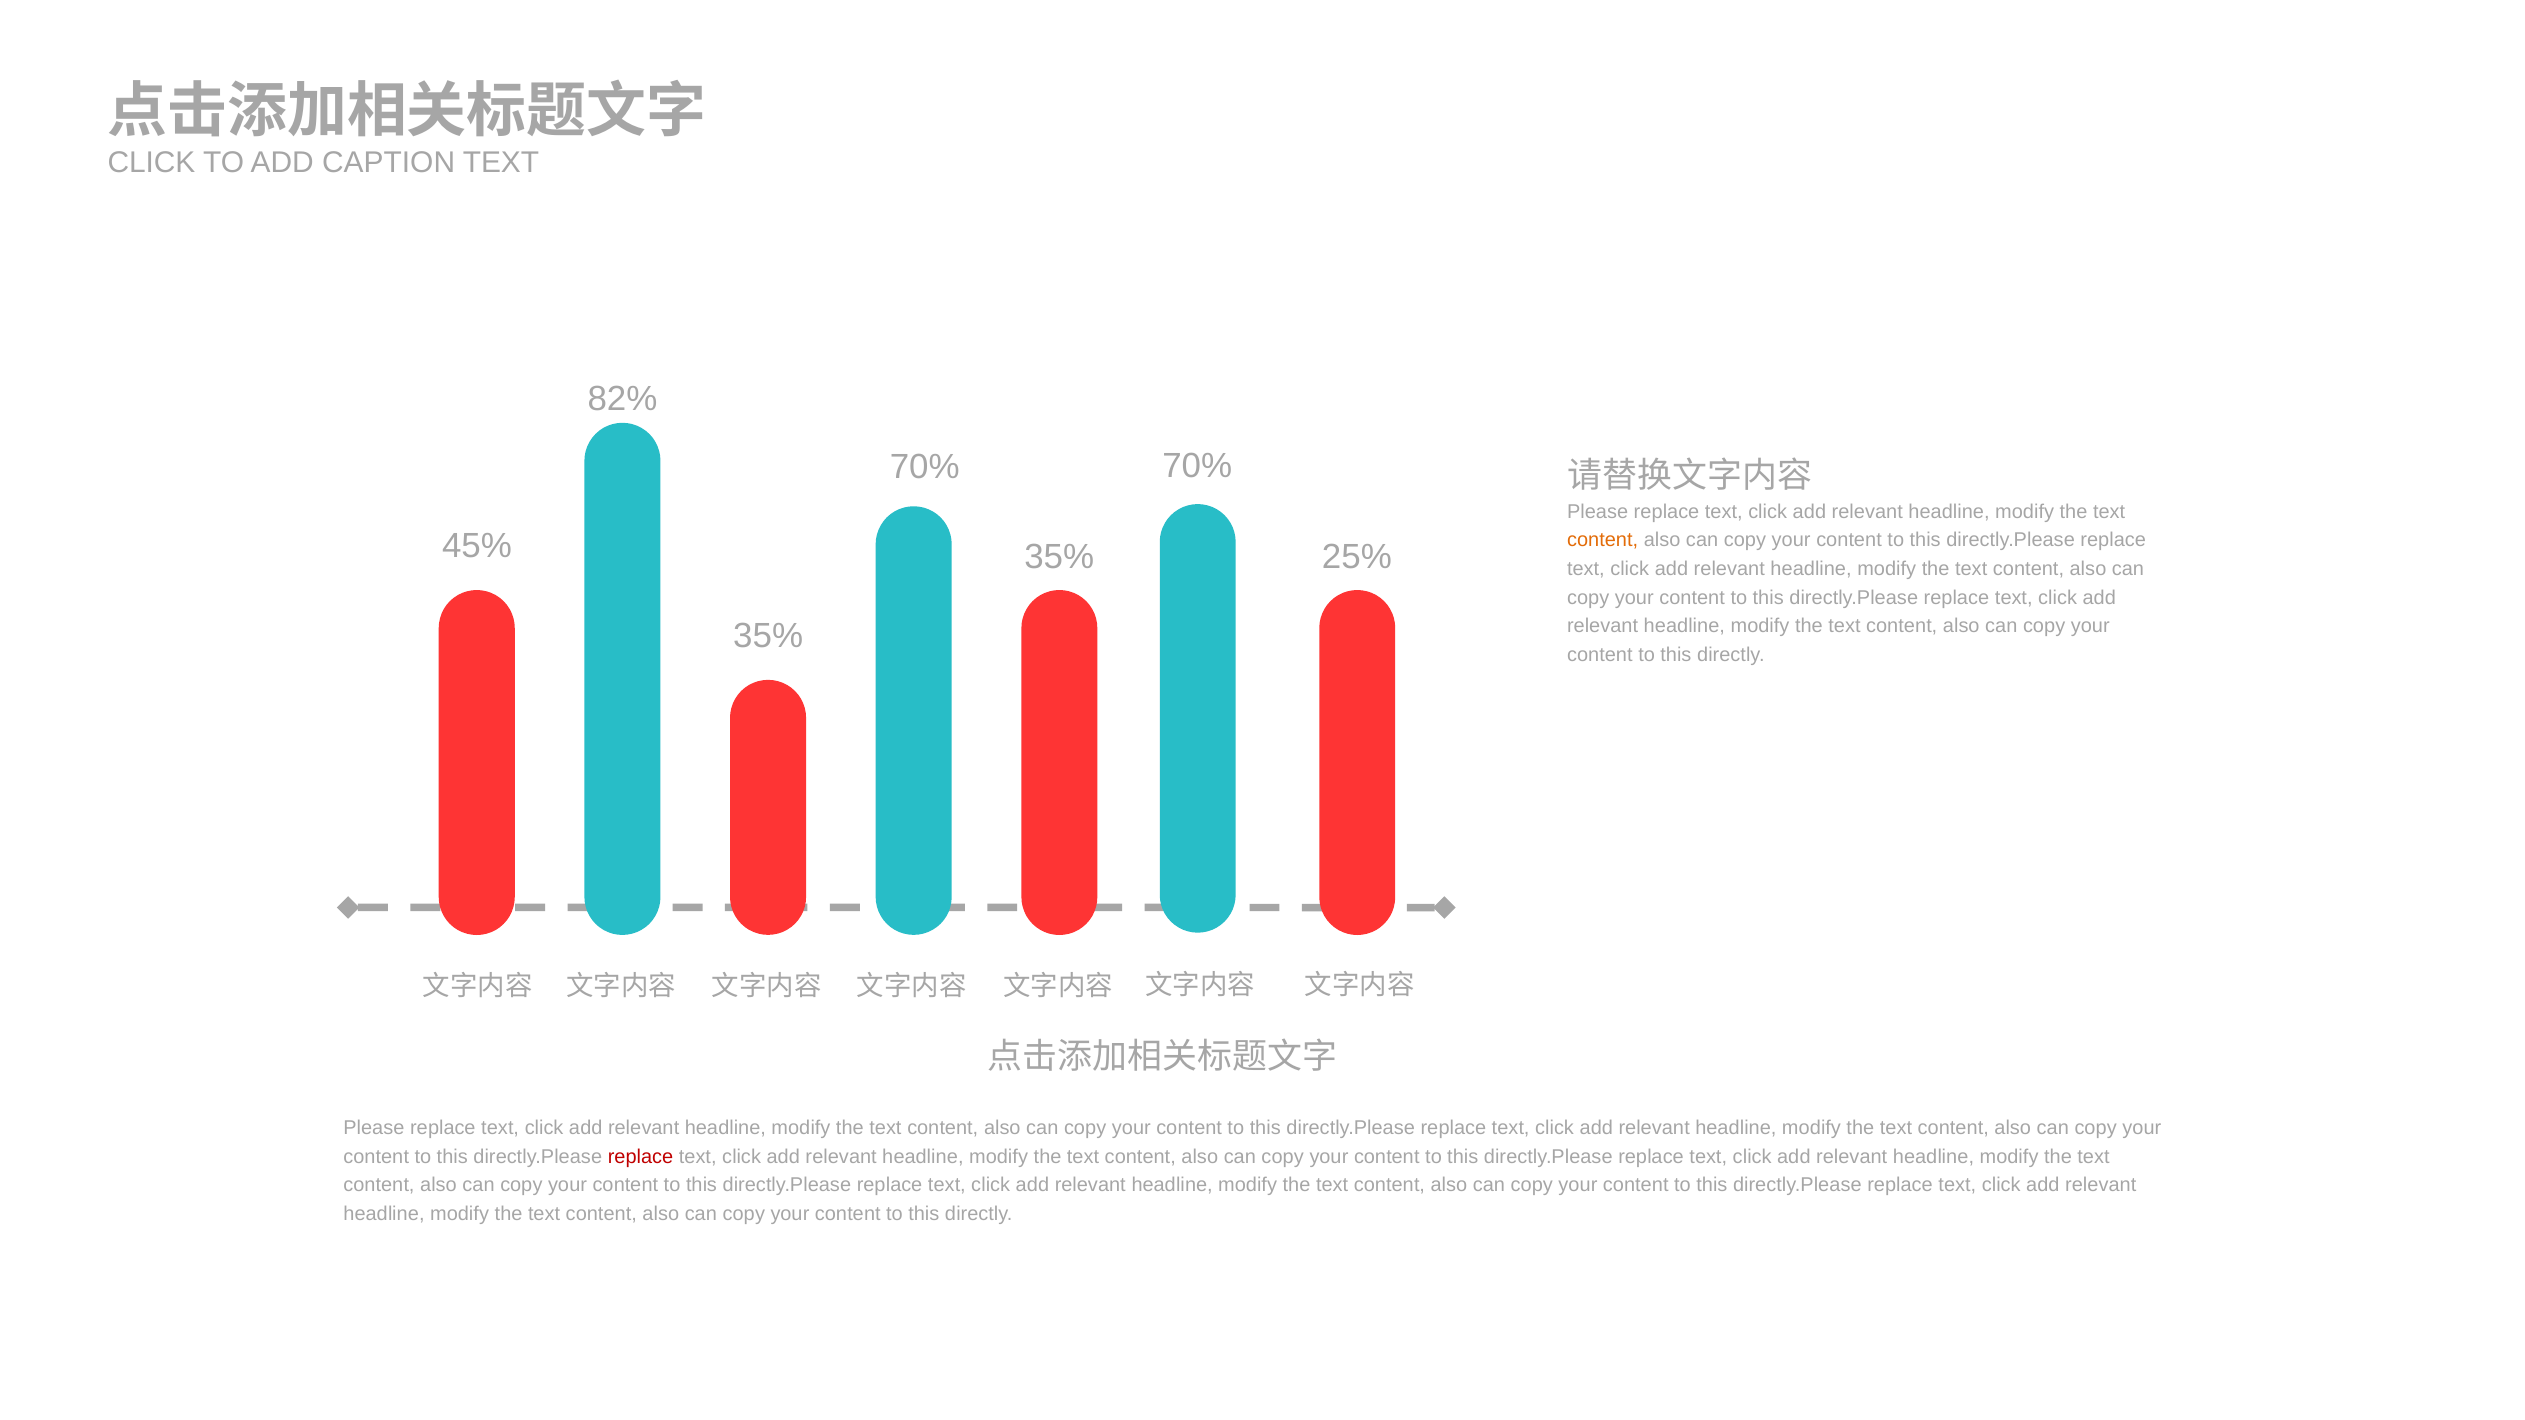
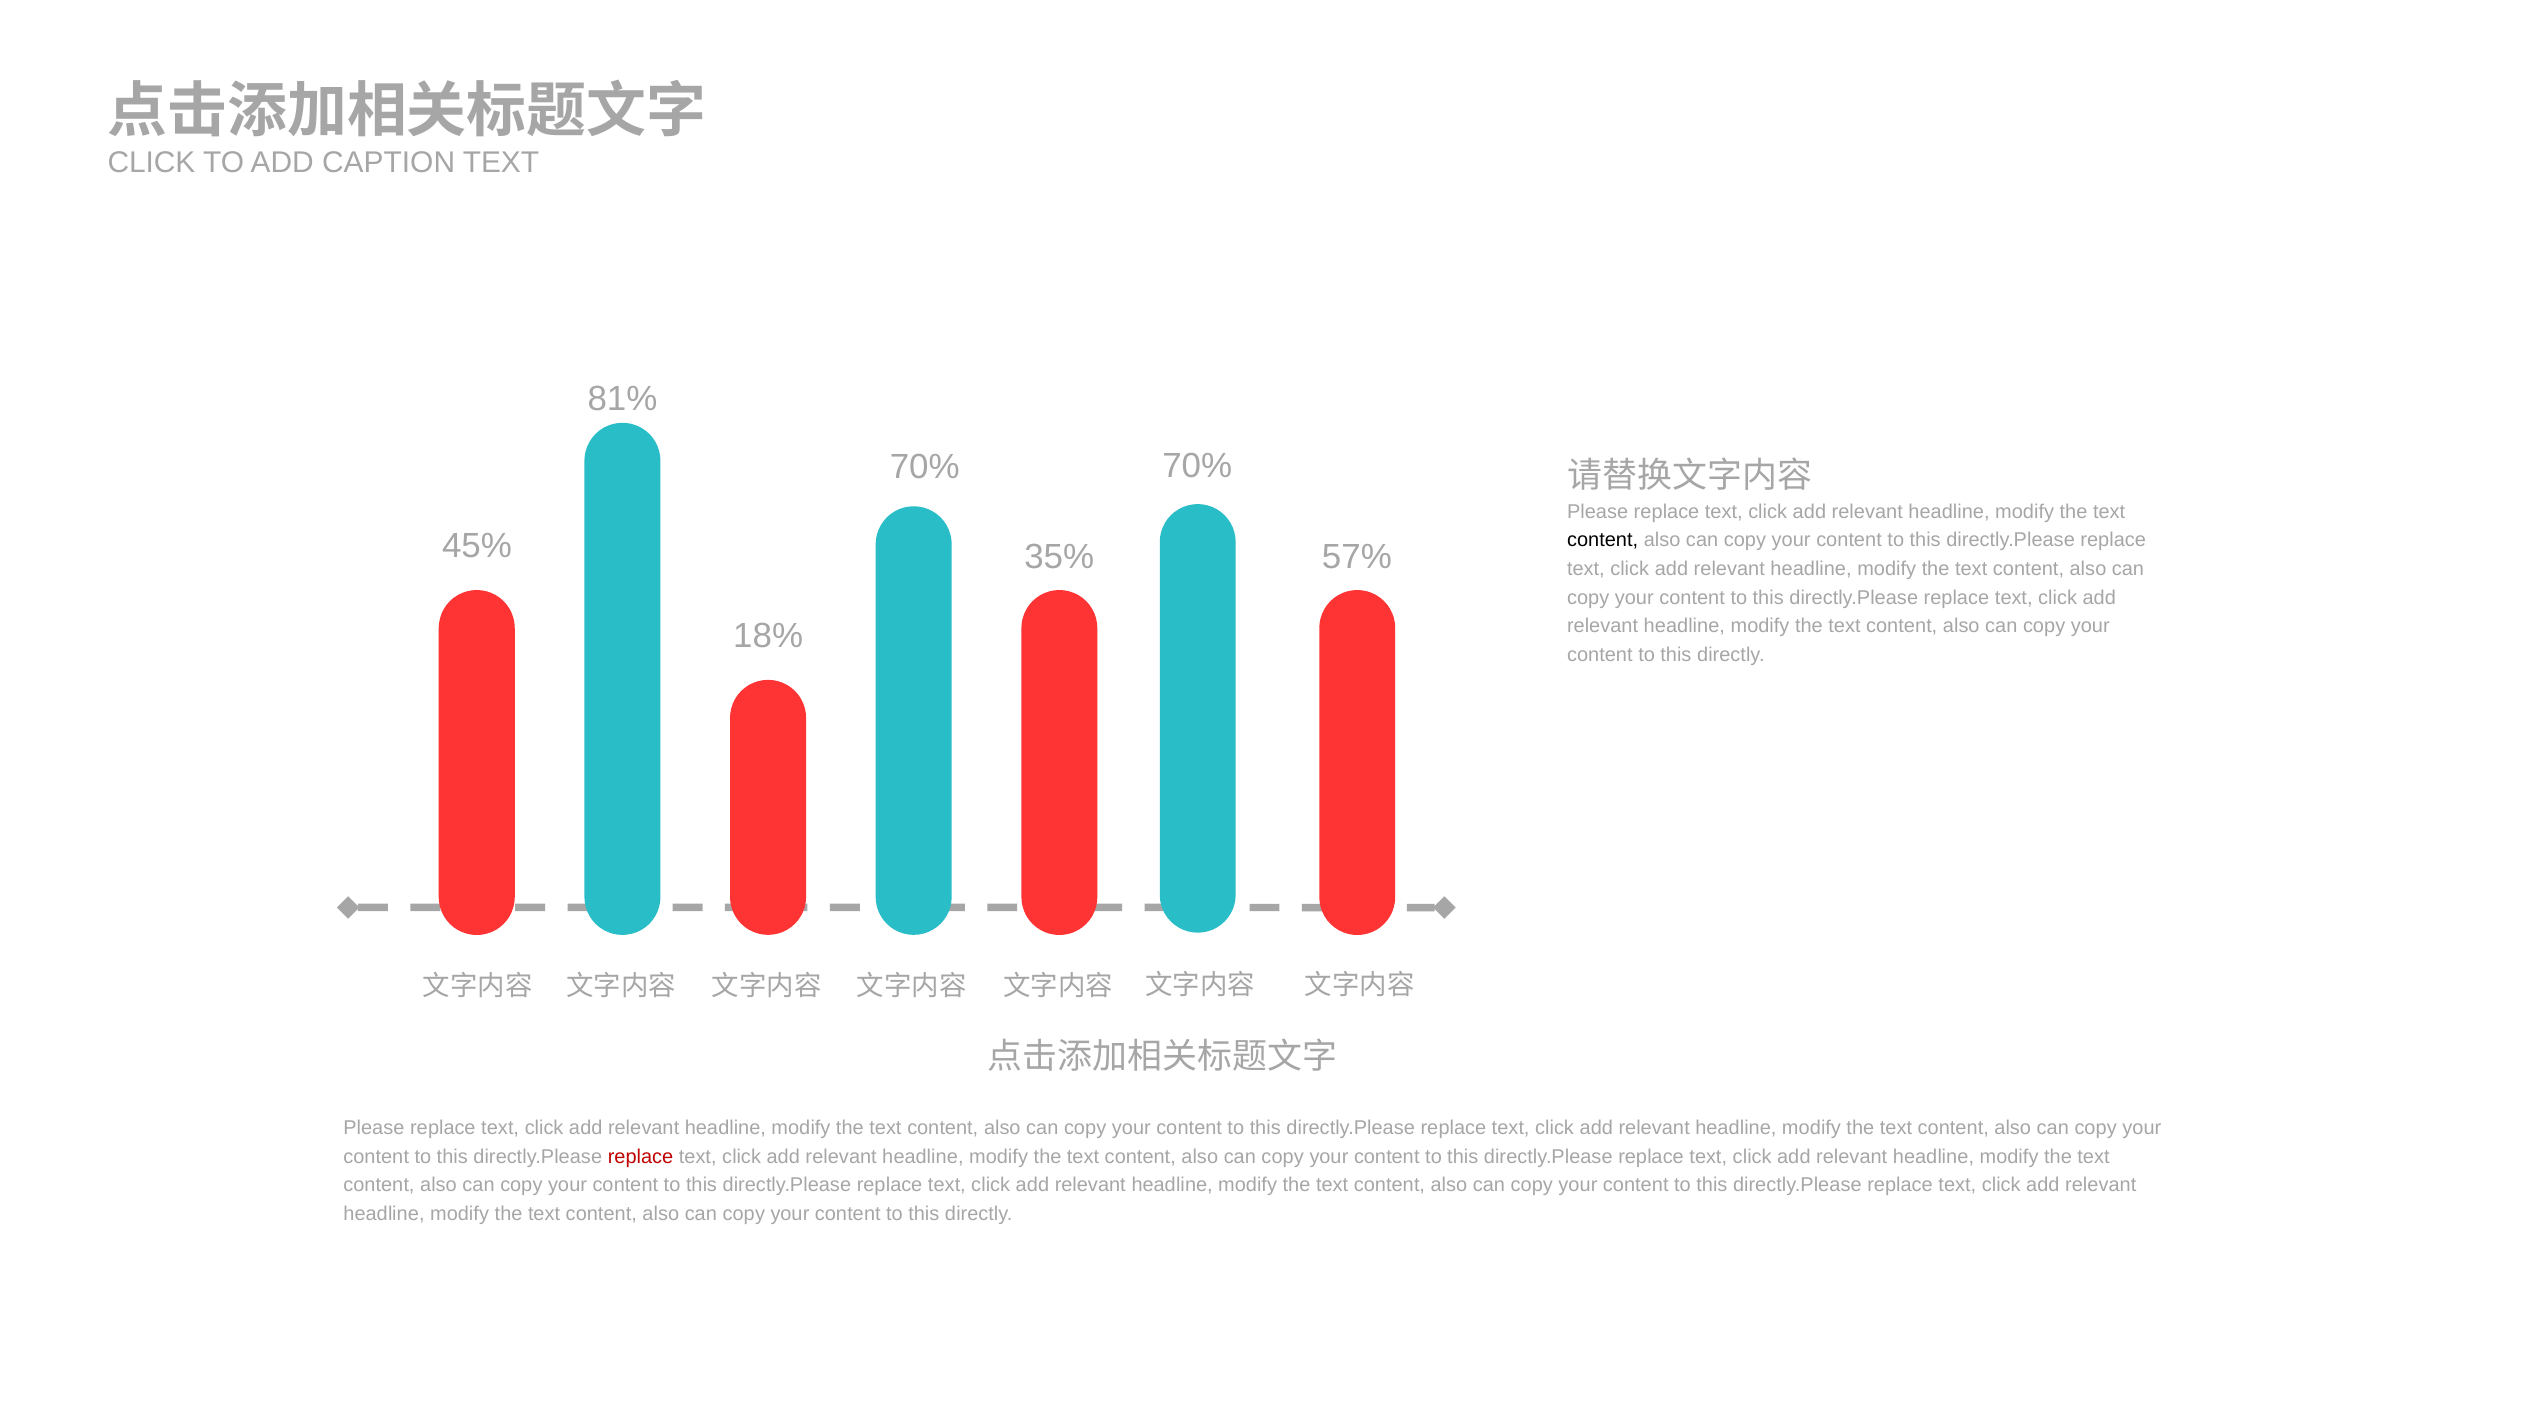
82%: 82% -> 81% (623, 399)
content colour: orange -> black (1603, 540)
25%: 25% -> 57% (1357, 557)
35%: 35% -> 18% (768, 636)
